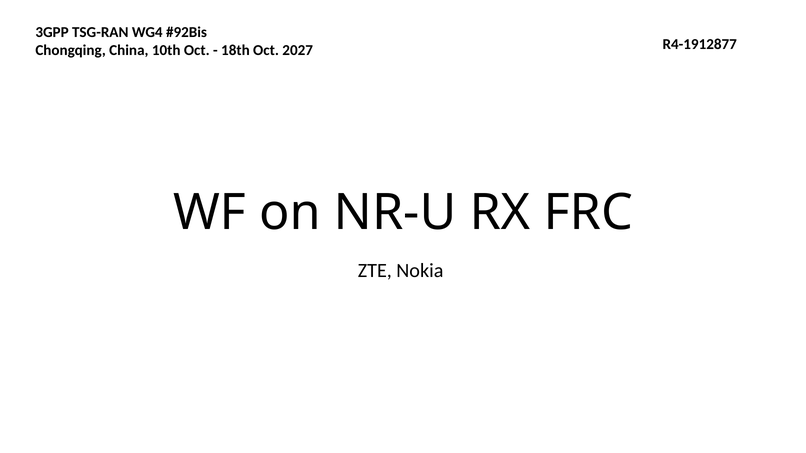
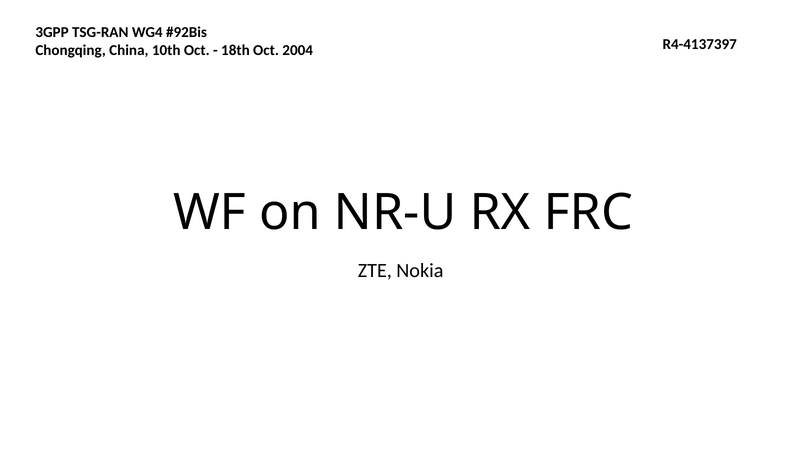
R4-1912877: R4-1912877 -> R4-4137397 (700, 44)
2027: 2027 -> 2004 (298, 50)
